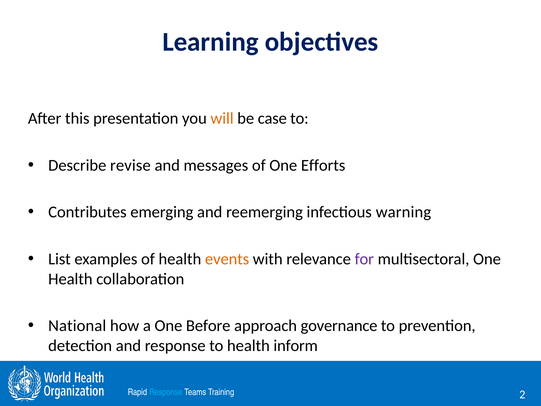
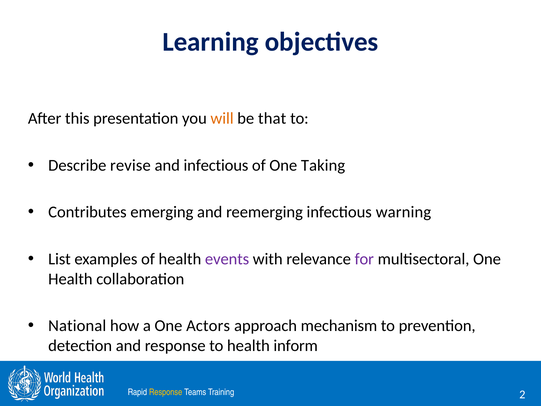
case: case -> that (272, 118)
and messages: messages -> infectious (216, 165)
Efforts: Efforts -> Taking (323, 165)
events colour: orange -> purple (227, 259)
Before: Before -> Actors (208, 326)
governance: governance -> mechanism (339, 326)
Response colour: light blue -> yellow (166, 392)
